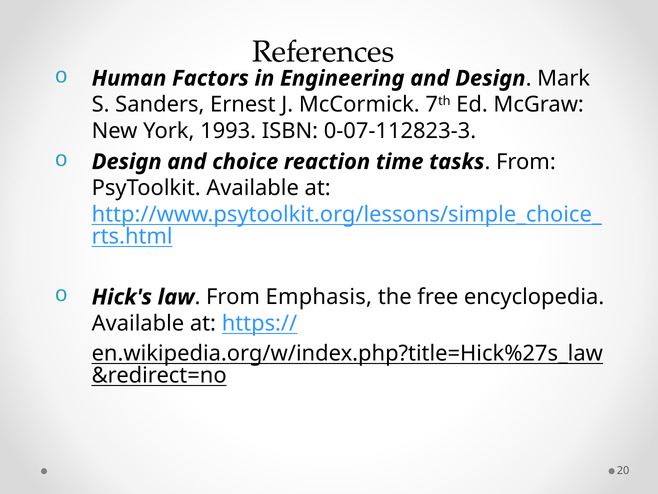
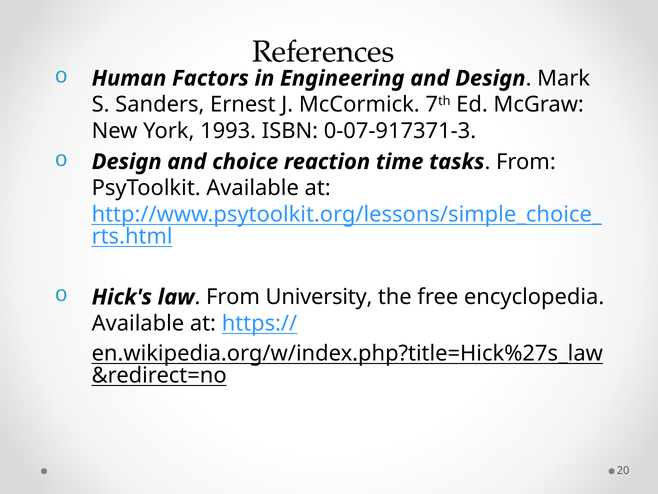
0-07-112823-3: 0-07-112823-3 -> 0-07-917371-3 (400, 131)
Emphasis: Emphasis -> University (319, 297)
